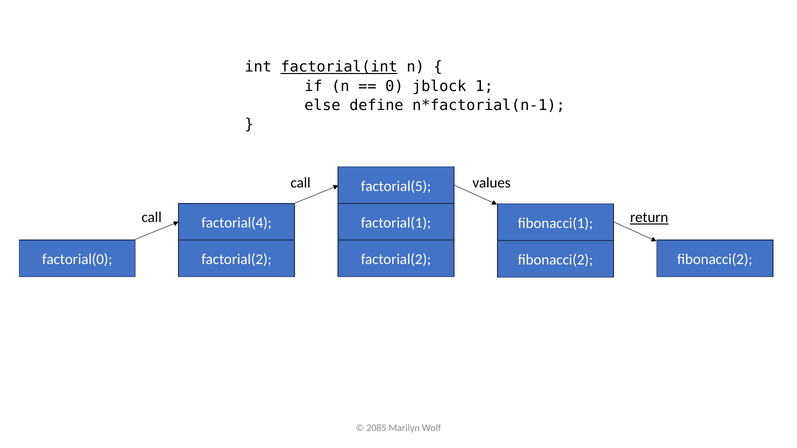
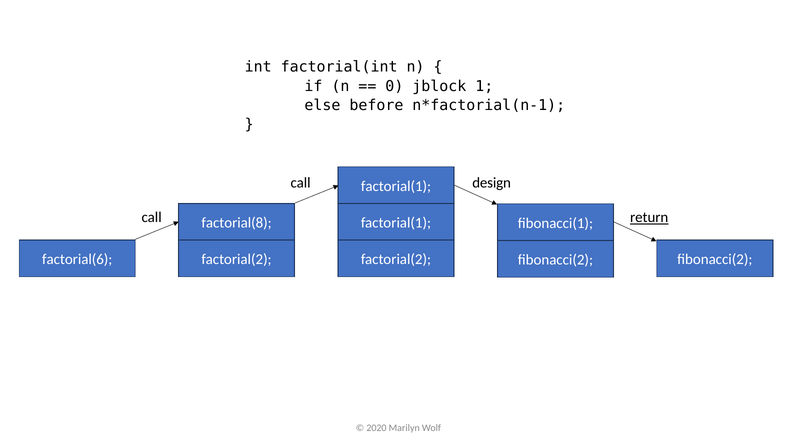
factorial(int underline: present -> none (339, 67)
define: define -> before (376, 105)
values: values -> design (492, 183)
factorial(5: factorial(5 -> factorial(1 (396, 186)
factorial(4: factorial(4 -> factorial(8 (237, 223)
factorial(0: factorial(0 -> factorial(6 (77, 260)
2085: 2085 -> 2020 (376, 428)
